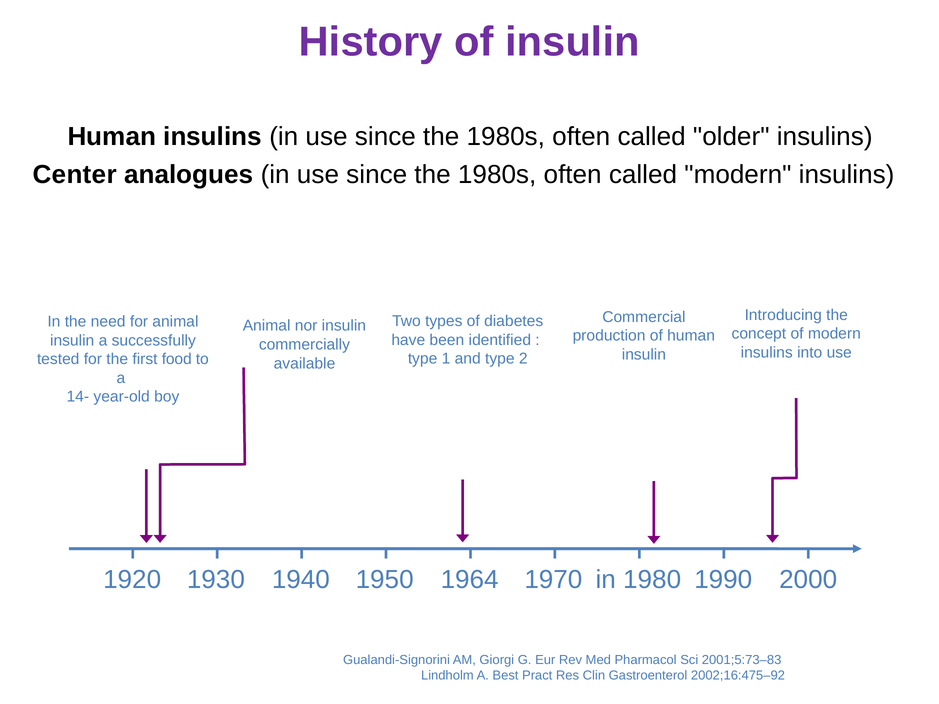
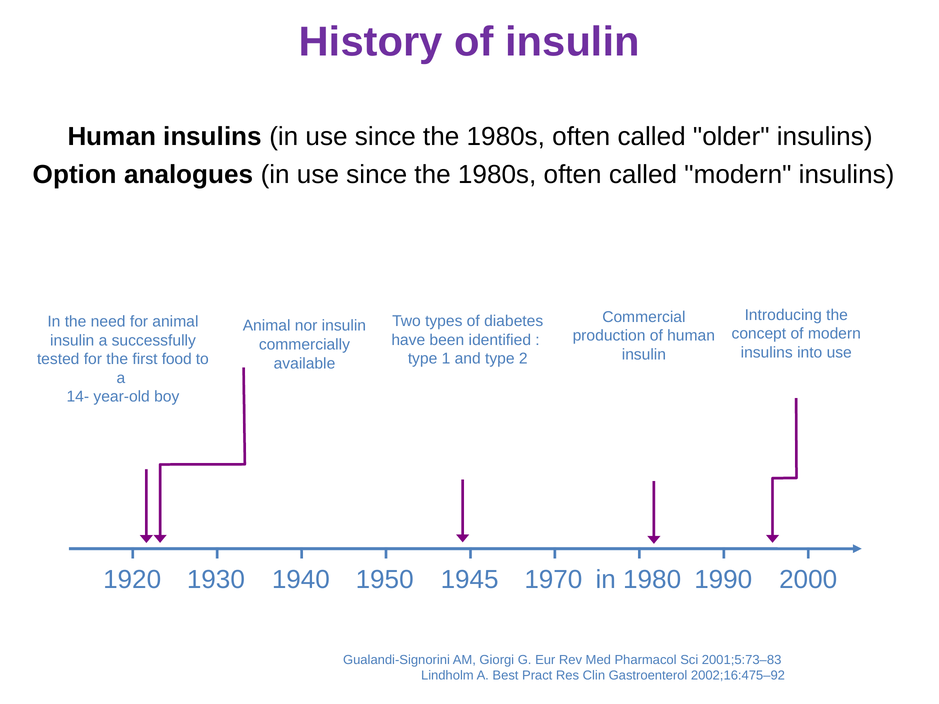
Center: Center -> Option (75, 174)
1964: 1964 -> 1945 (470, 580)
